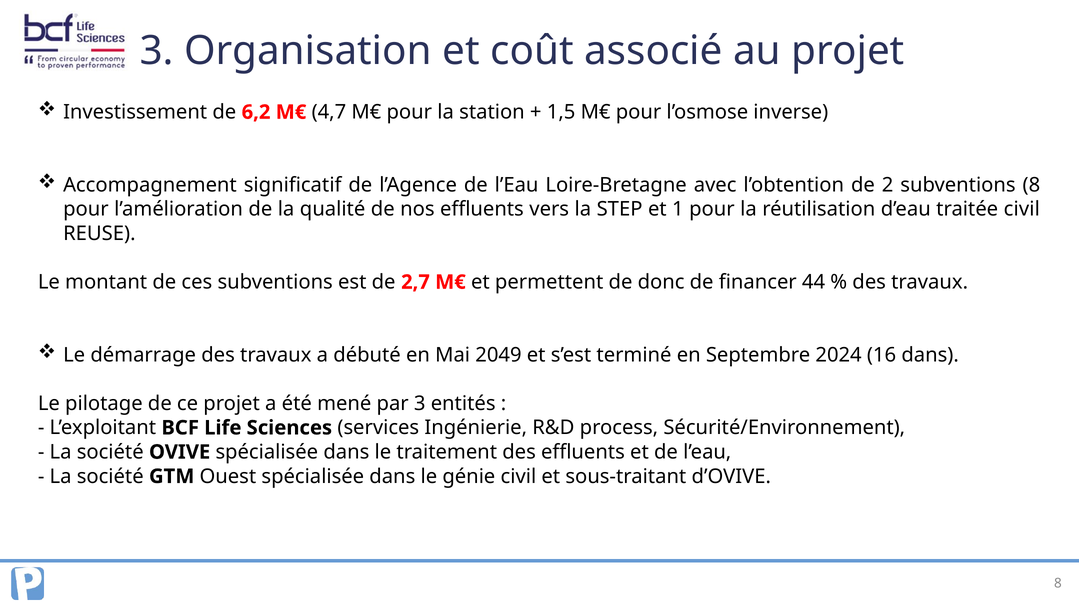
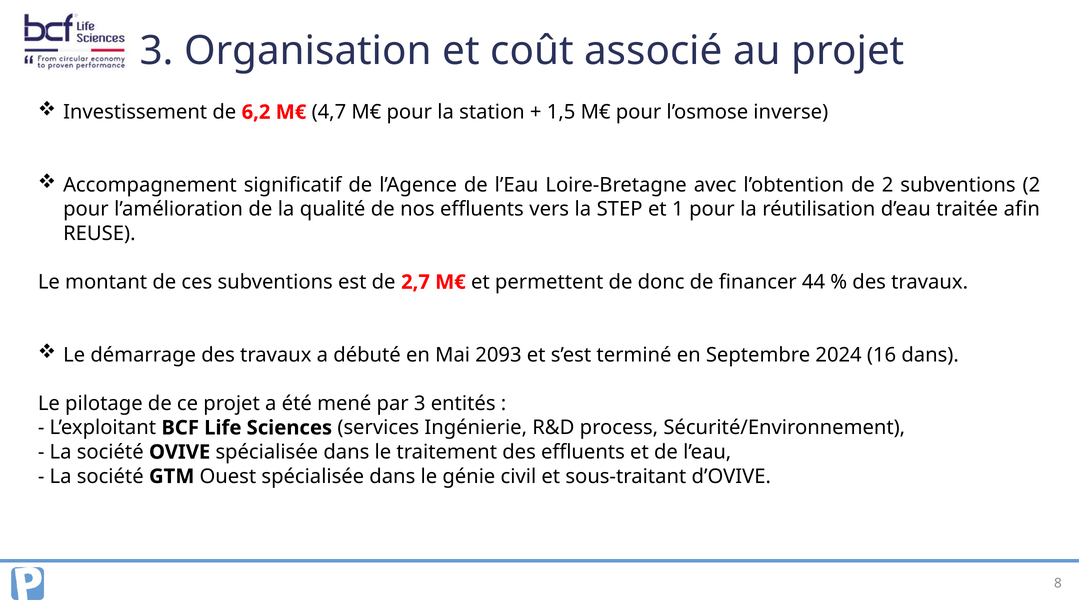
subventions 8: 8 -> 2 (1031, 185)
traitée civil: civil -> afin (1022, 209)
2049: 2049 -> 2093 (498, 355)
